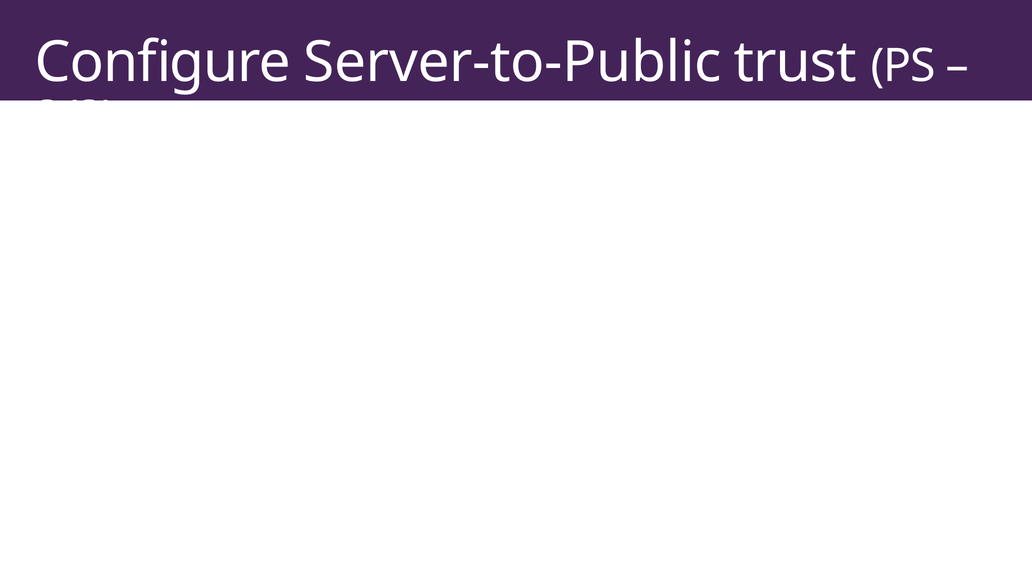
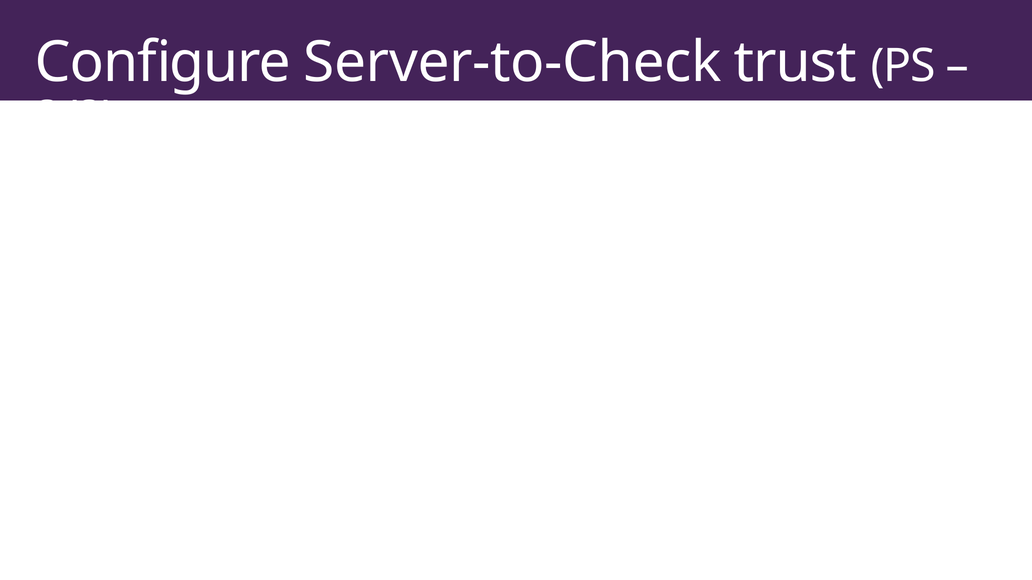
Server-to-Public: Server-to-Public -> Server-to-Check (513, 62)
